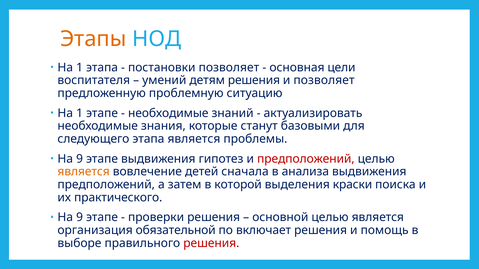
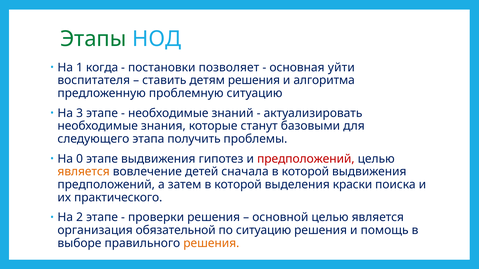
Этапы colour: orange -> green (93, 39)
1 этапа: этапа -> когда (102, 67)
цели: цели -> уйти (341, 67)
умений: умений -> ставить (164, 80)
и позволяет: позволяет -> алгоритма (324, 80)
1: 1 -> 3 (80, 113)
этапа является: является -> получить (194, 139)
9: 9 -> 0 (80, 159)
сначала в анализа: анализа -> которой (305, 172)
9: 9 -> 2 (80, 218)
по включает: включает -> ситуацию (264, 231)
решения colour: red -> orange (211, 244)
